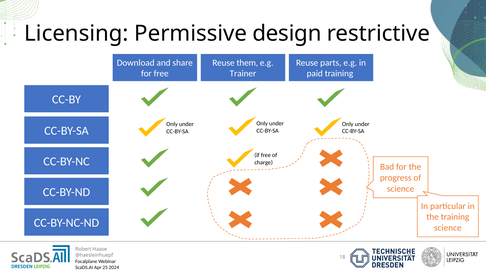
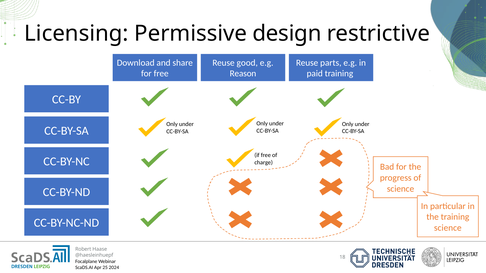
them: them -> good (247, 63)
Trainer: Trainer -> Reason (243, 74)
